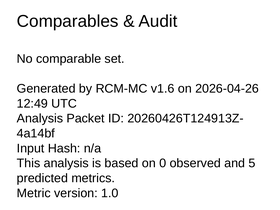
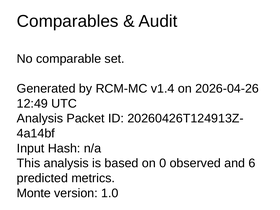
v1.6: v1.6 -> v1.4 (163, 89)
5: 5 -> 6 (252, 163)
Metric: Metric -> Monte (34, 193)
